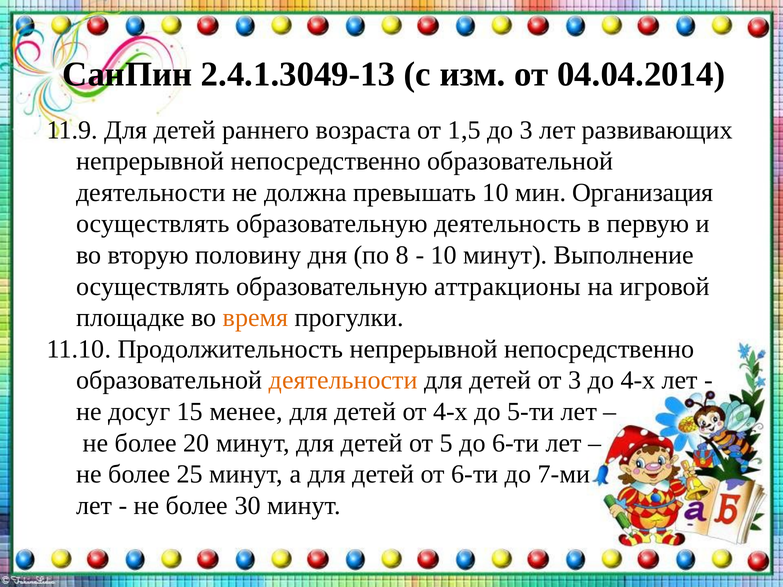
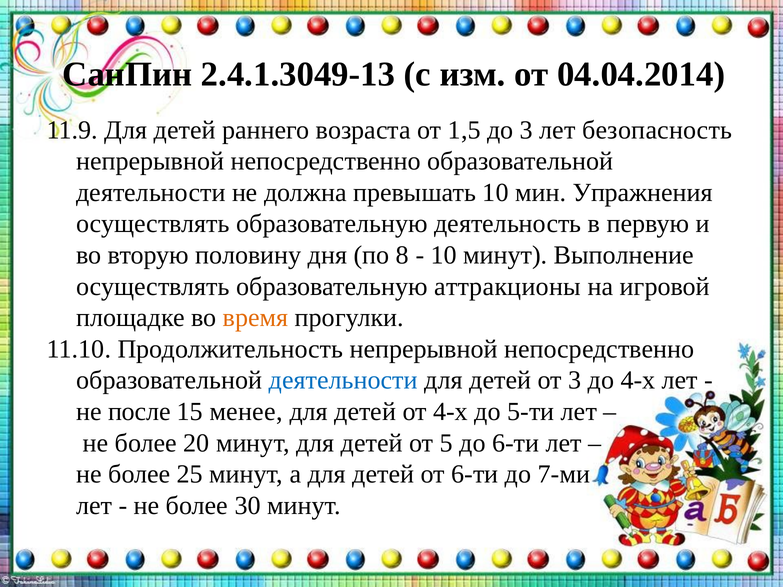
развивающих: развивающих -> безопасность (657, 130)
Организация: Организация -> Упражнения (643, 193)
деятельности colour: orange -> blue (343, 381)
досуг: досуг -> после (139, 412)
